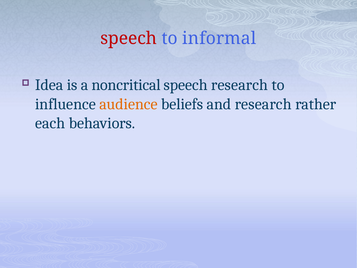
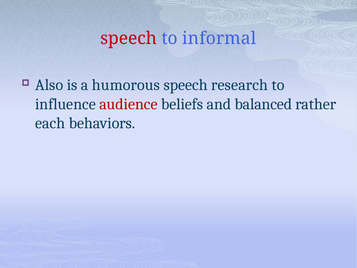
Idea: Idea -> Also (49, 85)
noncritical: noncritical -> humorous (126, 85)
audience colour: orange -> red (128, 104)
and research: research -> balanced (263, 104)
